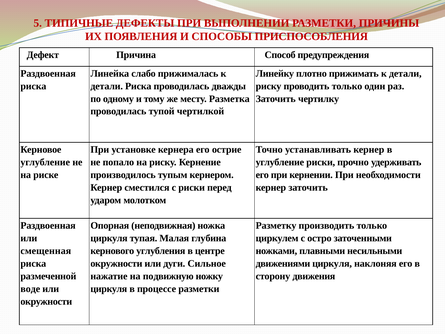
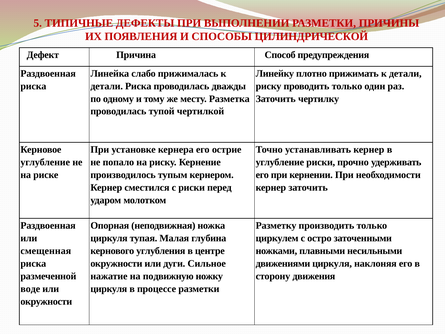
ПРИСПОСОБЛЕНИЯ: ПРИСПОСОБЛЕНИЯ -> ЦИЛИНДРИЧЕСКОЙ (311, 37)
